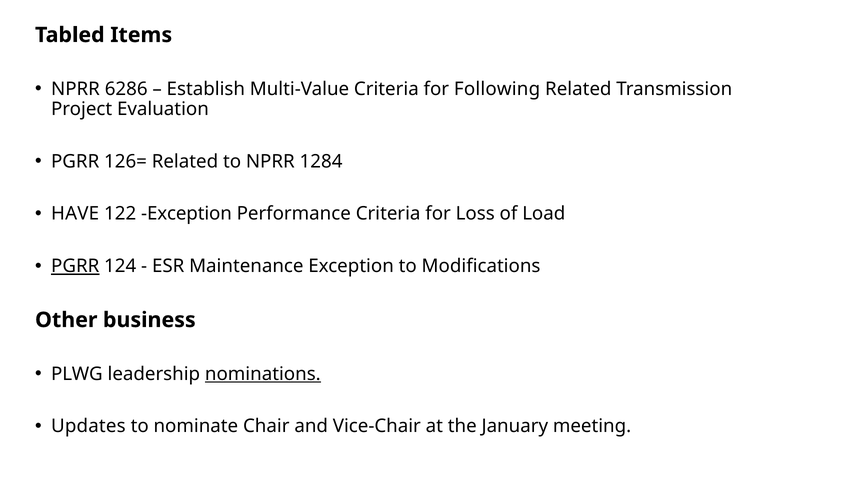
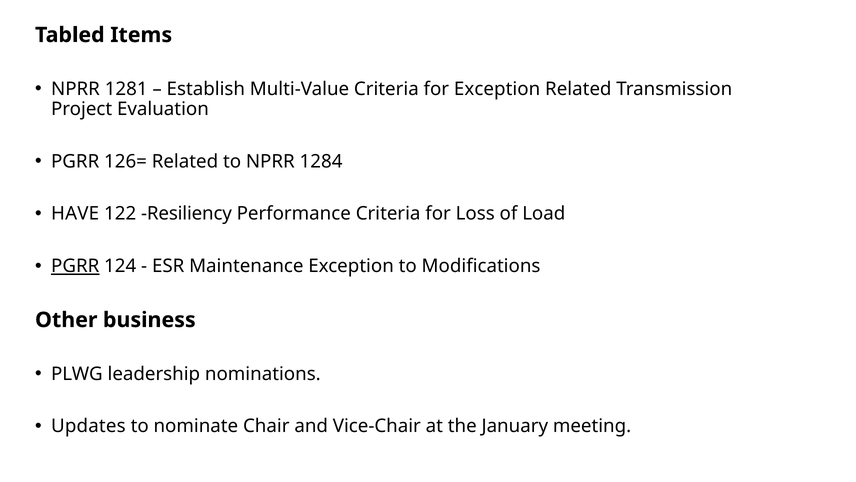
6286: 6286 -> 1281 (126, 89)
for Following: Following -> Exception (497, 89)
122 Exception: Exception -> Resiliency (187, 214)
nominations underline: present -> none (263, 373)
